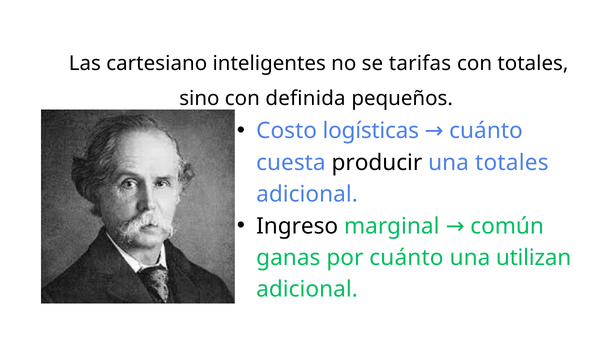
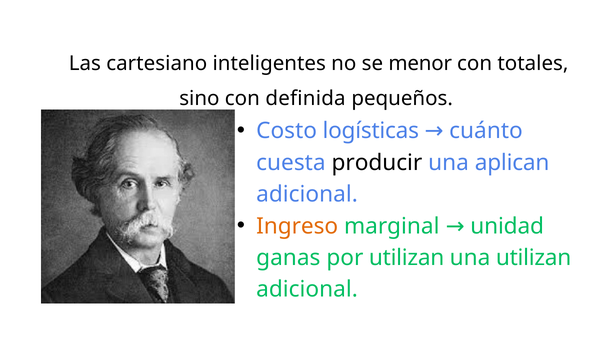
tarifas: tarifas -> menor (420, 64)
una totales: totales -> aplican (512, 163)
Ingreso colour: black -> orange (297, 226)
común: común -> unidad (507, 226)
por cuánto: cuánto -> utilizan (407, 258)
